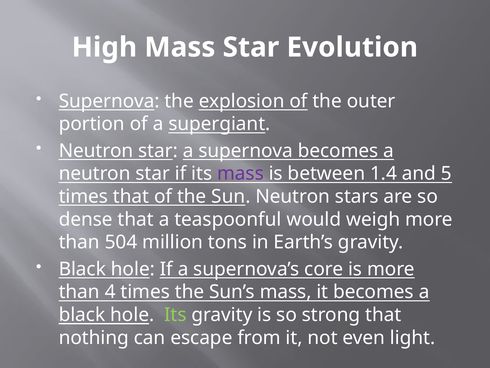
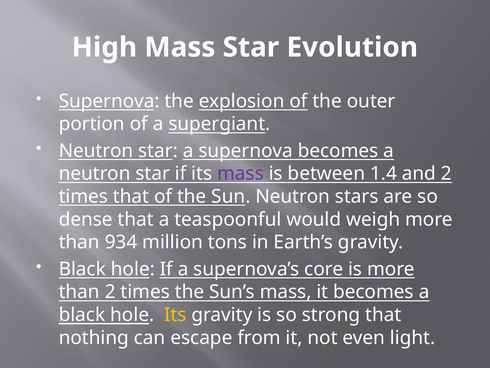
and 5: 5 -> 2 (446, 173)
504: 504 -> 934 (121, 242)
than 4: 4 -> 2 (110, 292)
Its colour: light green -> yellow (175, 314)
